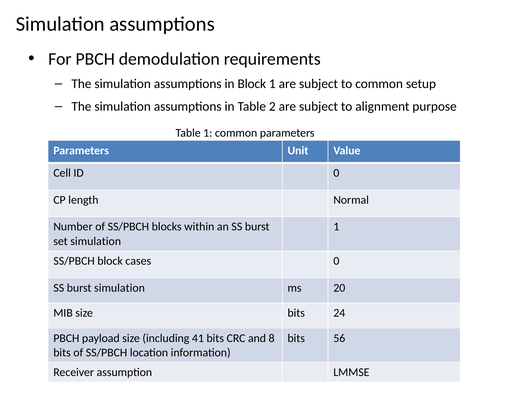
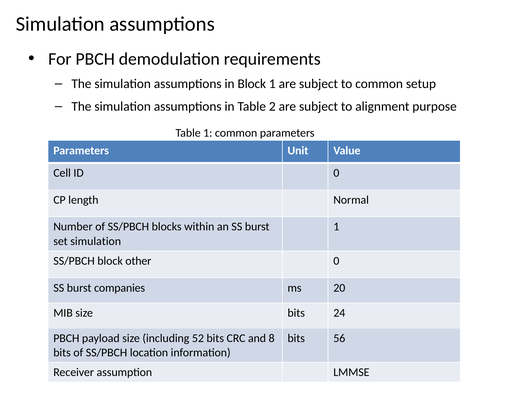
cases: cases -> other (138, 261)
burst simulation: simulation -> companies (120, 288)
41: 41 -> 52 (198, 338)
